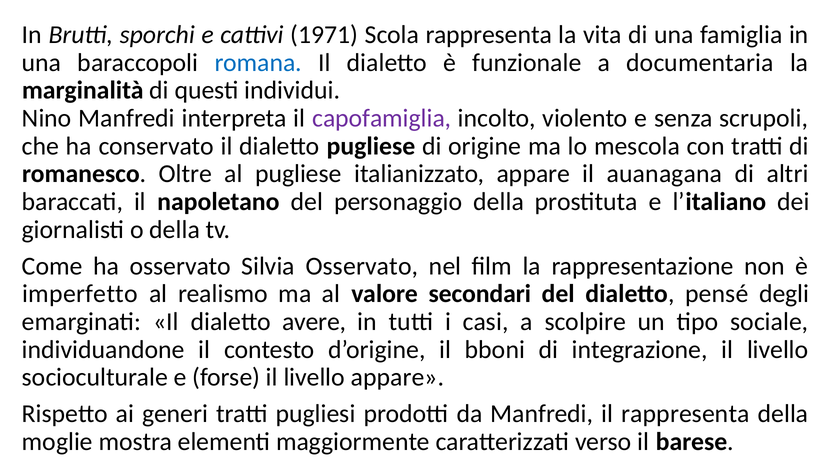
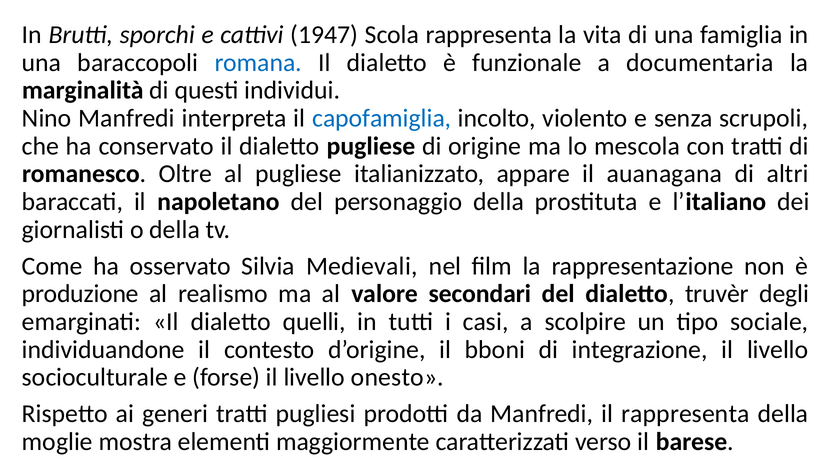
1971: 1971 -> 1947 (324, 35)
capofamiglia colour: purple -> blue (382, 118)
Silvia Osservato: Osservato -> Medievali (362, 266)
imperfetto: imperfetto -> produzione (80, 294)
pensé: pensé -> truvèr (717, 294)
avere: avere -> quelli (314, 322)
livello appare: appare -> onesto (397, 377)
